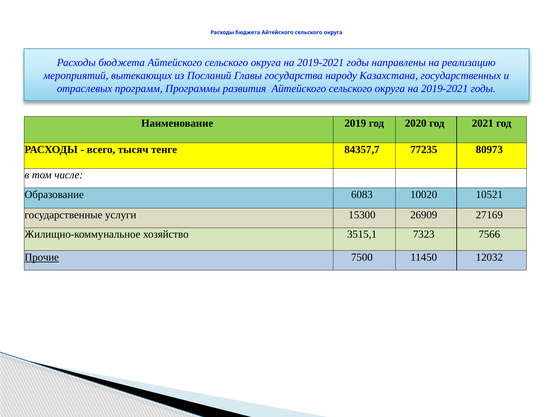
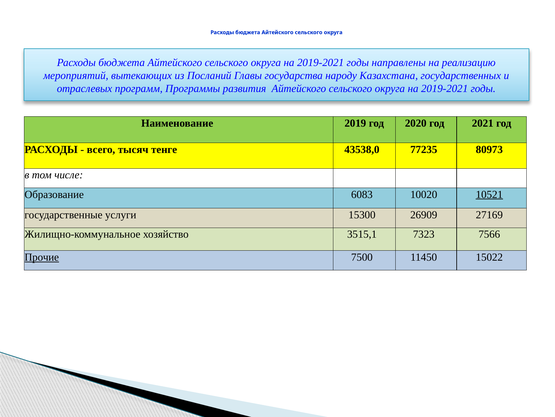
84357,7: 84357,7 -> 43538,0 (362, 149)
10521 underline: none -> present (489, 194)
12032: 12032 -> 15022 (489, 257)
